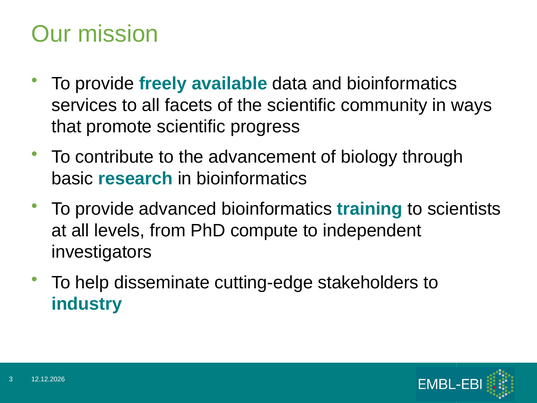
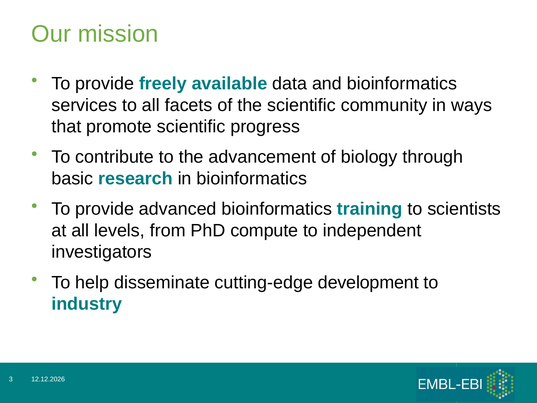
stakeholders: stakeholders -> development (368, 282)
